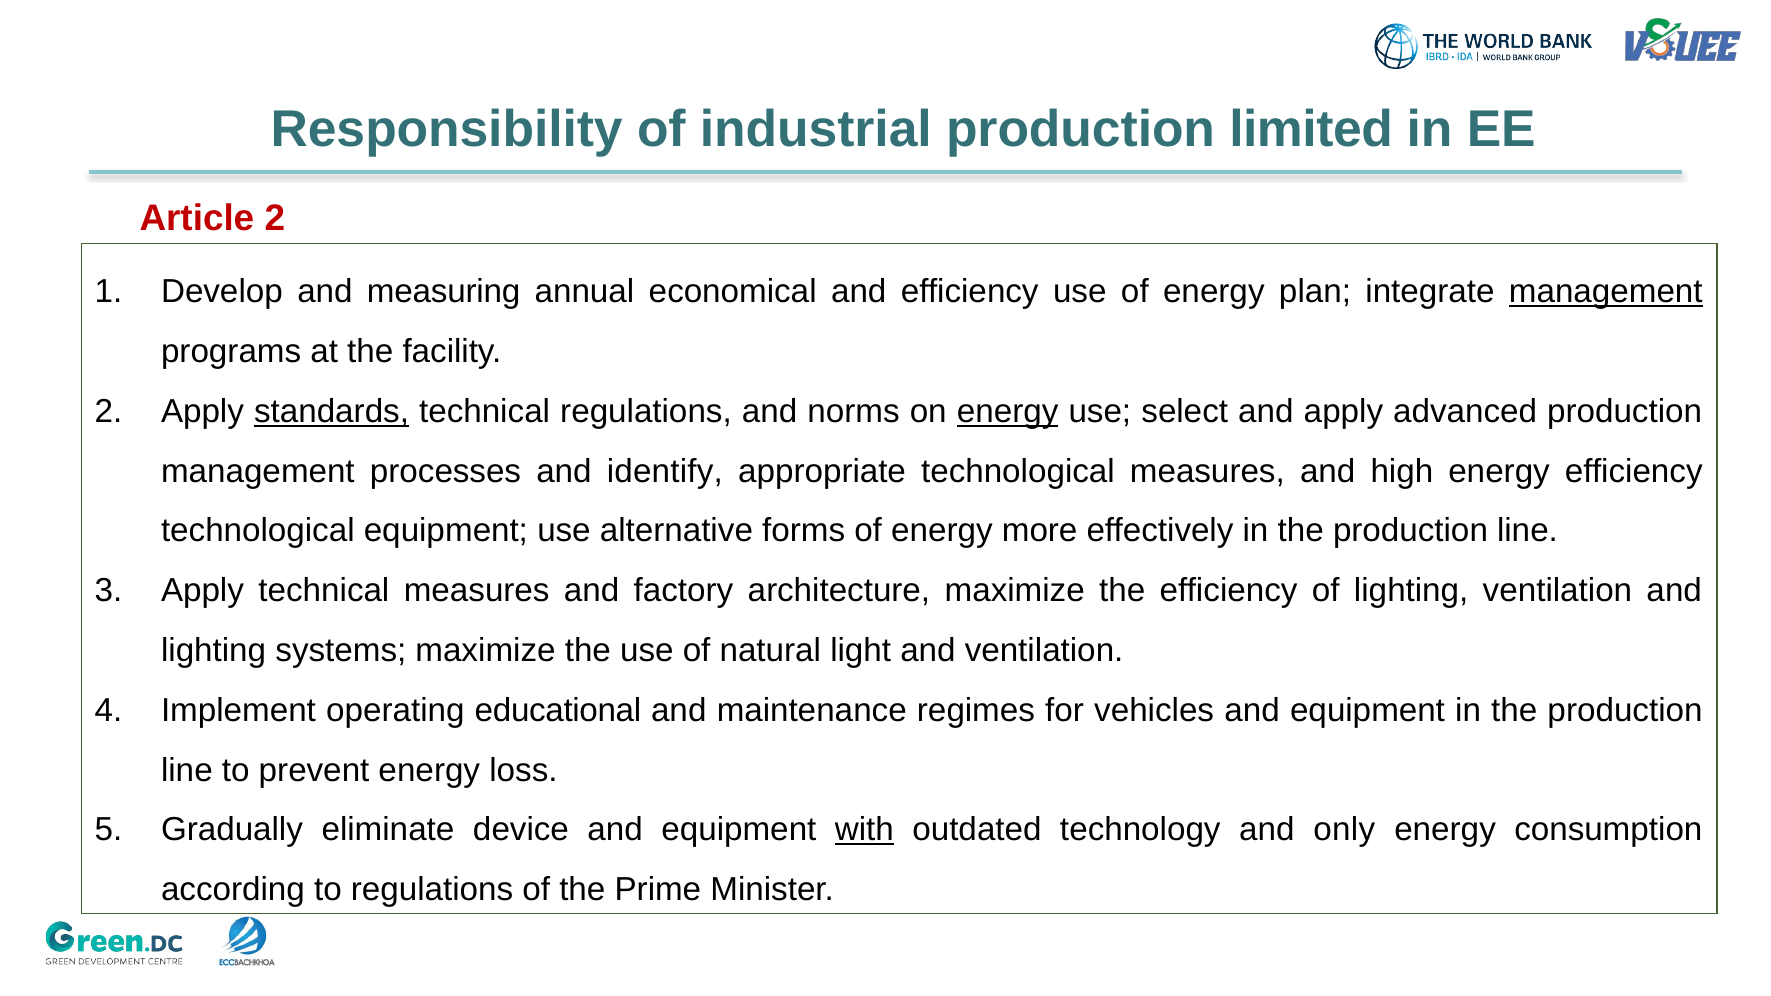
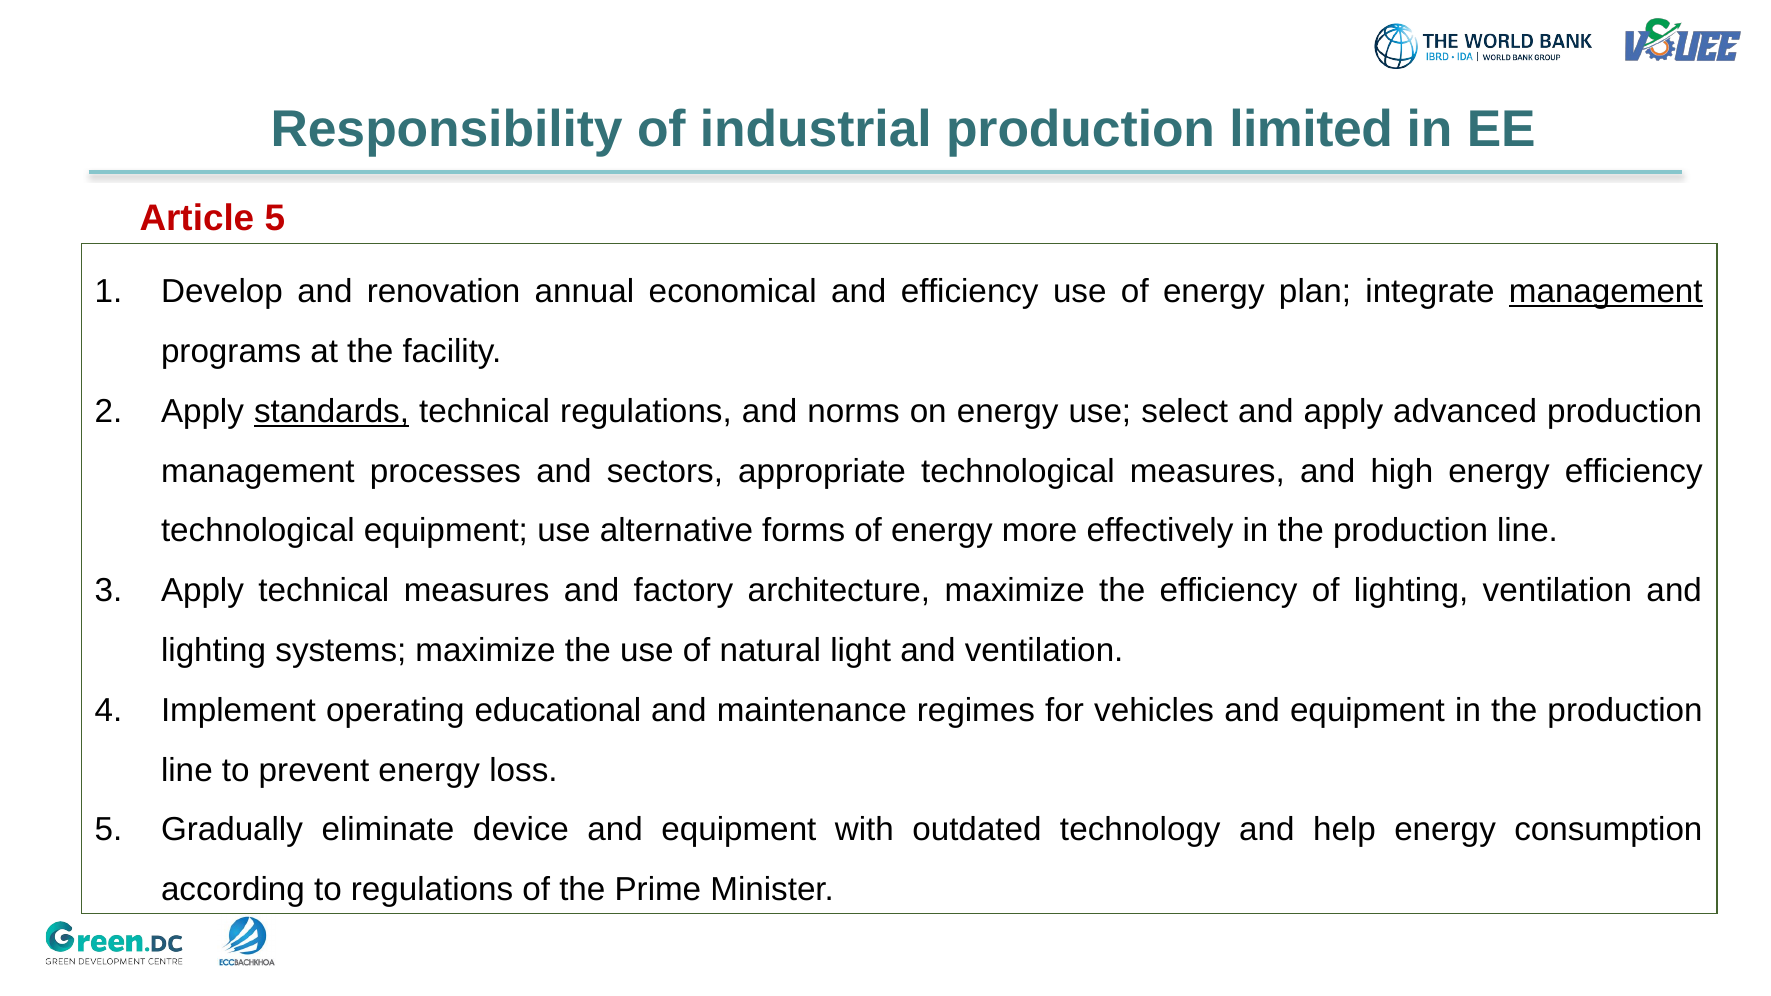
Article 2: 2 -> 5 (275, 219)
measuring: measuring -> renovation (444, 292)
energy underline: present -> none (1008, 412)
identify: identify -> sectors (665, 471)
with underline: present -> none (864, 830)
only: only -> help (1344, 830)
